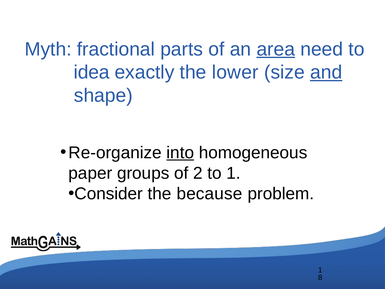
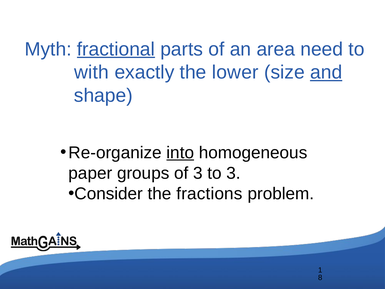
fractional underline: none -> present (116, 49)
area underline: present -> none (276, 49)
idea: idea -> with (91, 72)
of 2: 2 -> 3 (198, 173)
to 1: 1 -> 3 (234, 173)
because: because -> fractions (209, 194)
